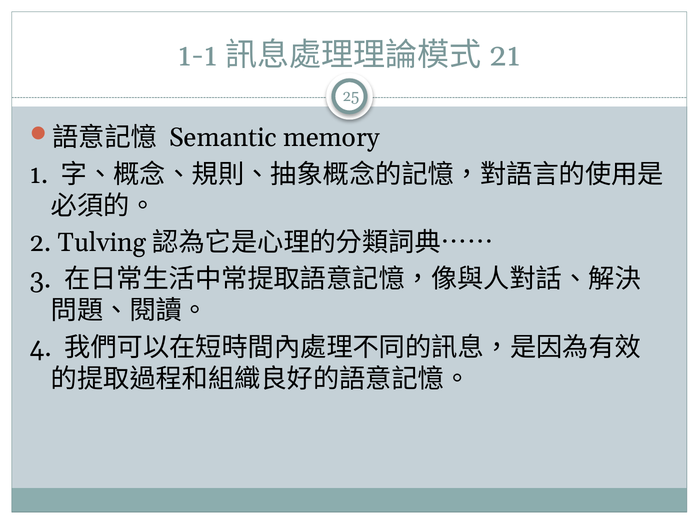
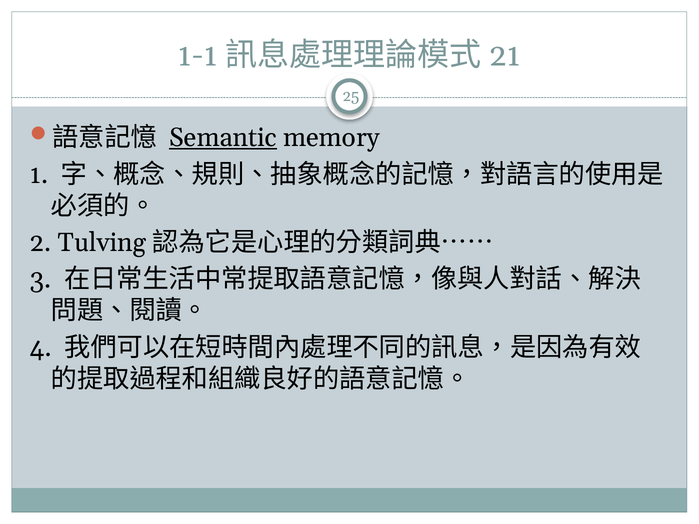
Semantic underline: none -> present (223, 138)
